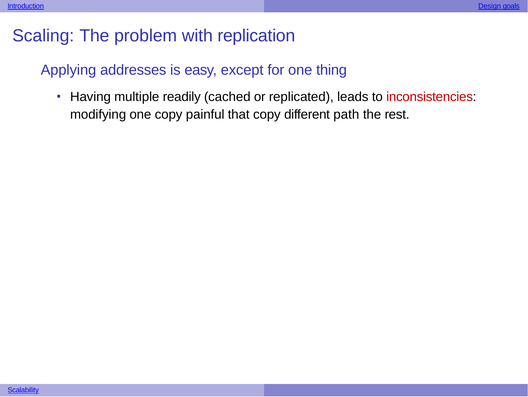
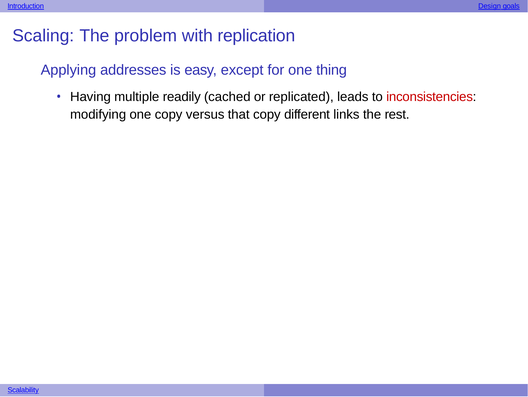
painful: painful -> versus (205, 114)
path: path -> links (346, 114)
